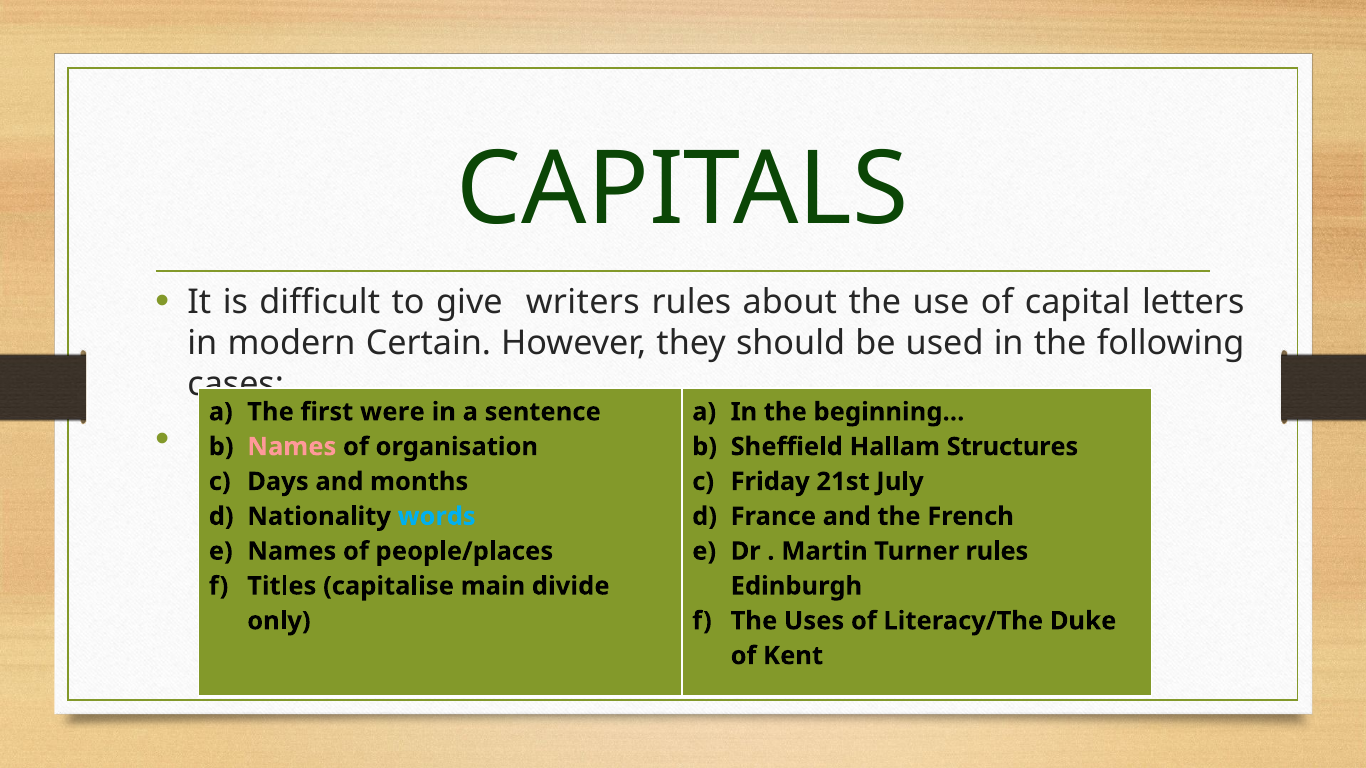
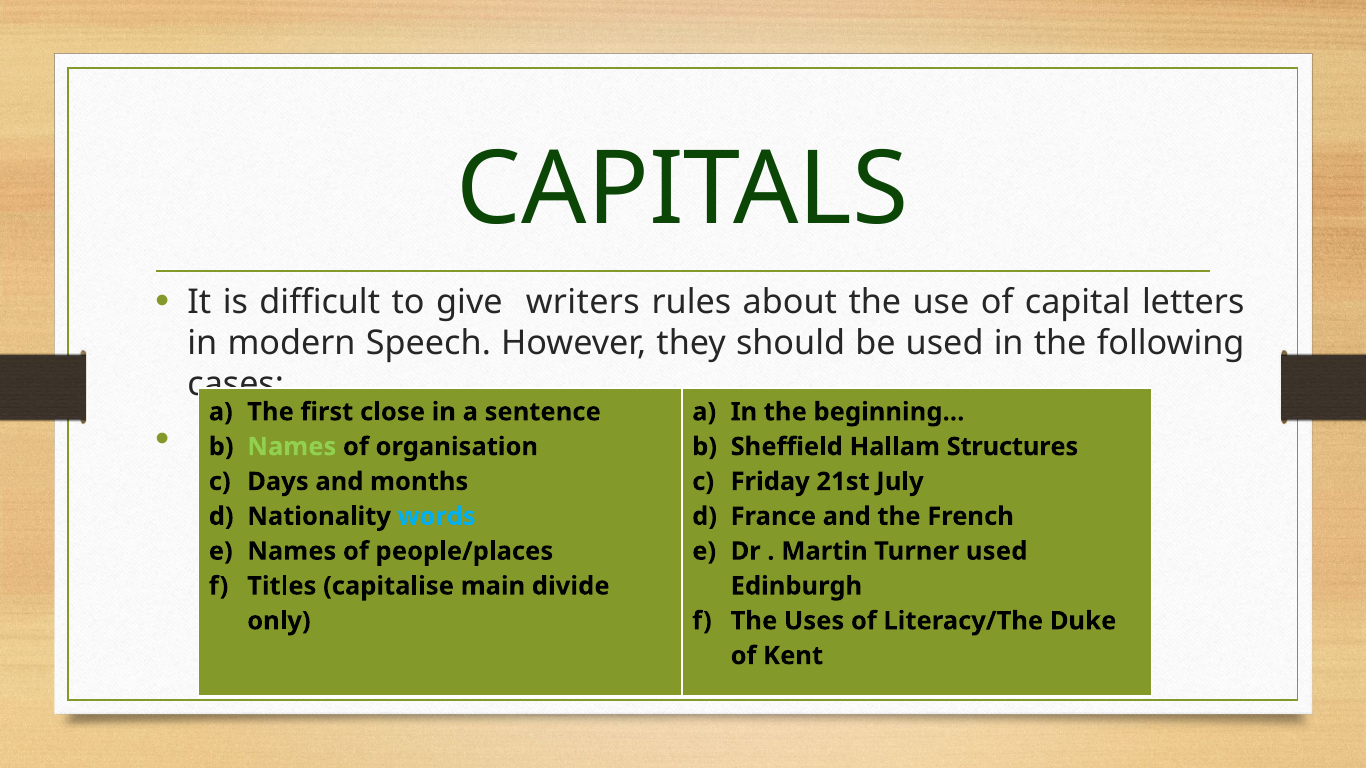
Certain: Certain -> Speech (428, 343)
were: were -> close (393, 412)
Names colour: pink -> light green (292, 447)
Turner rules: rules -> used (997, 552)
